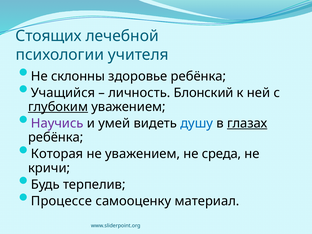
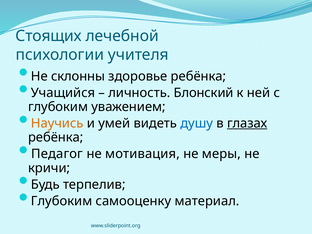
глубоким underline: present -> none (58, 107)
Научись colour: purple -> orange (57, 123)
Которая: Которая -> Педагог (57, 154)
не уважением: уважением -> мотивация (143, 154)
среда: среда -> меры (221, 154)
Процессе: Процессе -> Глубоким (62, 201)
